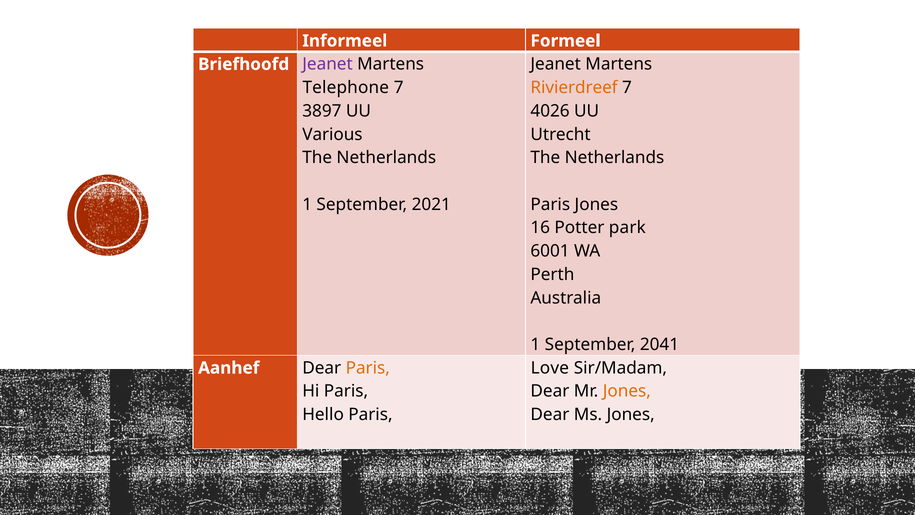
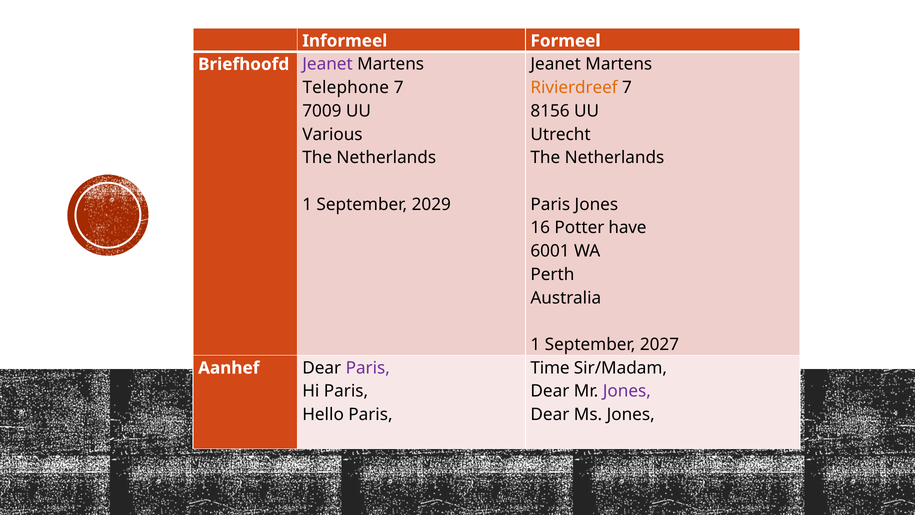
3897: 3897 -> 7009 (322, 111)
4026: 4026 -> 8156 (550, 111)
2021: 2021 -> 2029 (431, 204)
park: park -> have (627, 228)
2041: 2041 -> 2027 (659, 344)
Love: Love -> Time (550, 368)
Paris colour: orange -> purple (368, 368)
Jones colour: orange -> purple (627, 391)
